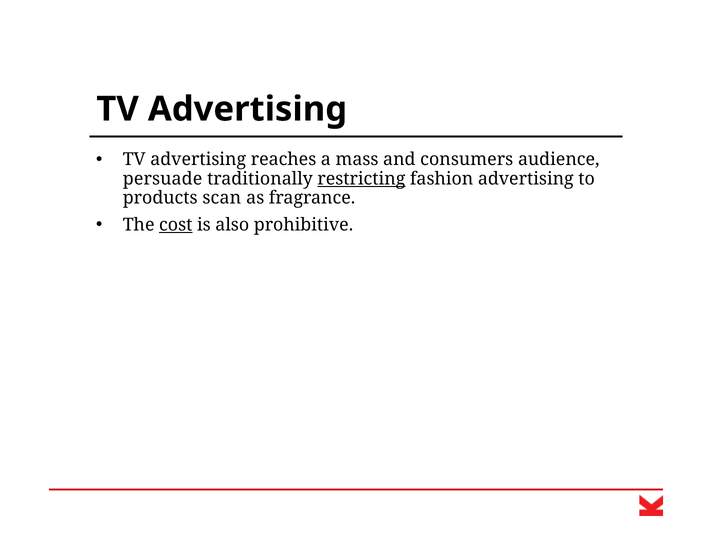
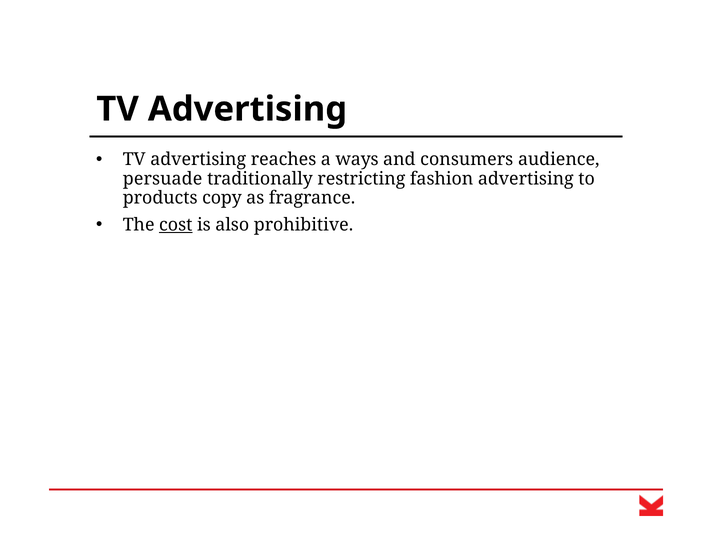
mass: mass -> ways (357, 160)
restricting underline: present -> none (361, 179)
scan: scan -> copy (222, 198)
